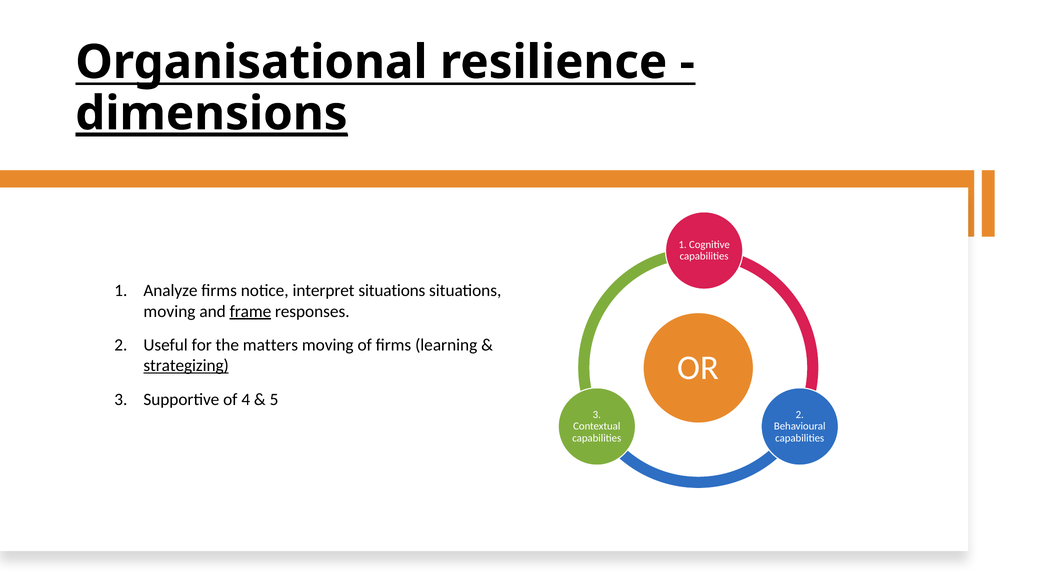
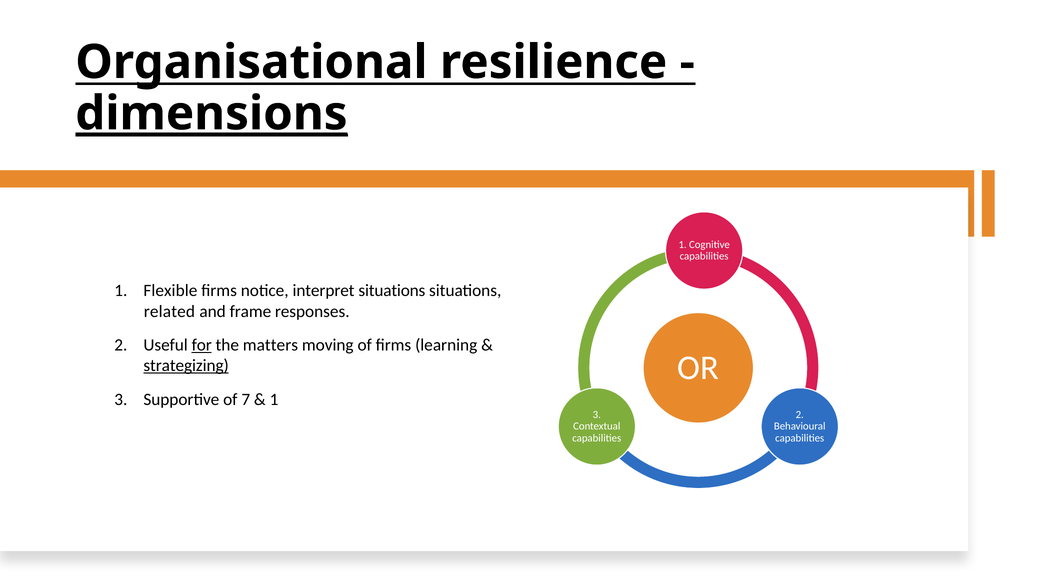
Analyze: Analyze -> Flexible (170, 290)
moving: moving -> related (169, 311)
frame underline: present -> none (250, 311)
for underline: none -> present (202, 345)
4: 4 -> 7 (246, 399)
5: 5 -> 1 (274, 399)
